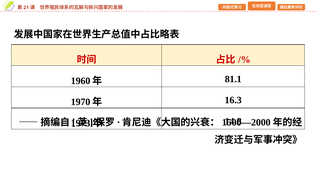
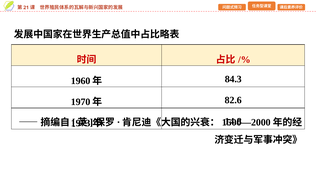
81.1: 81.1 -> 84.3 (233, 79)
16.3: 16.3 -> 82.6 (233, 100)
